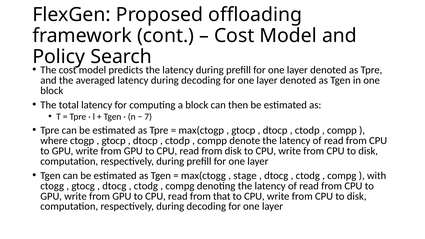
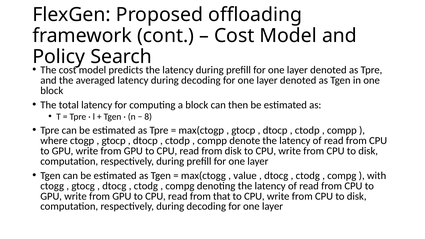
7: 7 -> 8 (148, 117)
stage: stage -> value (245, 176)
